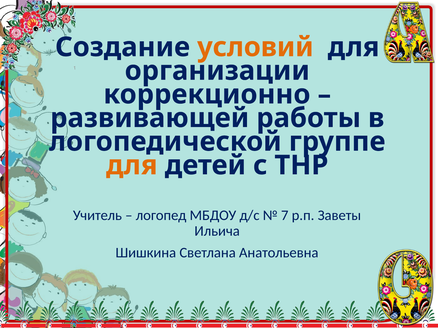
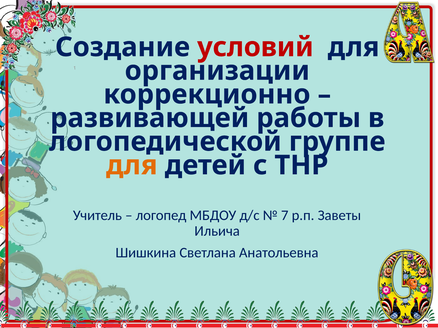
условий colour: orange -> red (255, 47)
